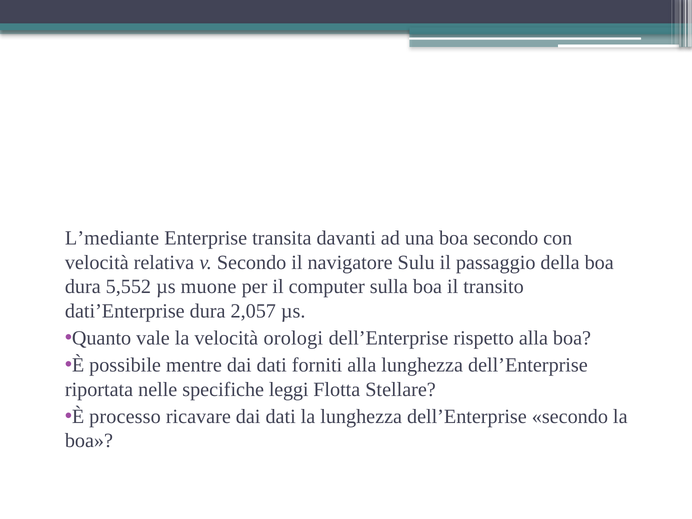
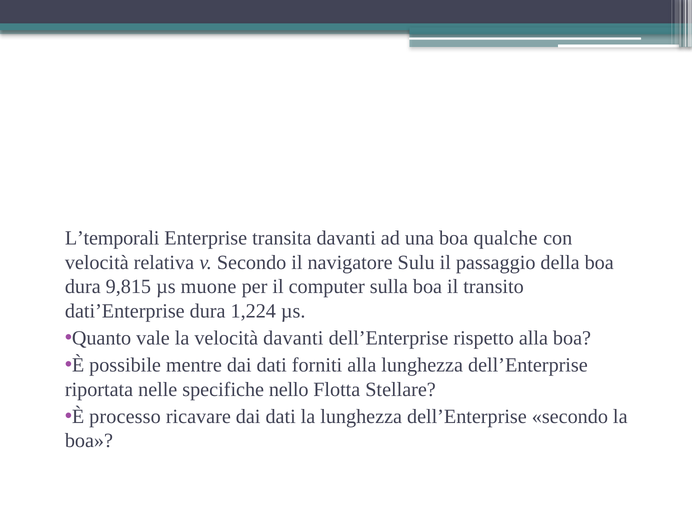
L’mediante: L’mediante -> L’temporali (112, 238)
boa secondo: secondo -> qualche (506, 238)
5,552: 5,552 -> 9,815 (128, 287)
2,057: 2,057 -> 1,224 (253, 311)
velocità orologi: orologi -> davanti (293, 338)
leggi: leggi -> nello (289, 389)
